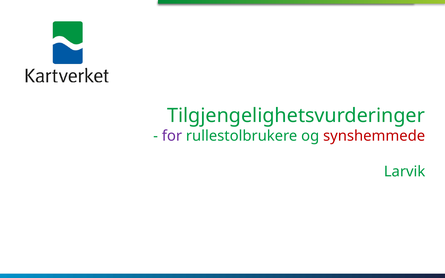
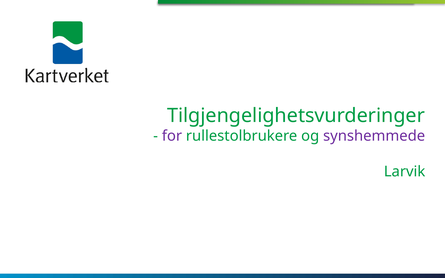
synshemmede colour: red -> purple (374, 136)
